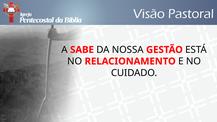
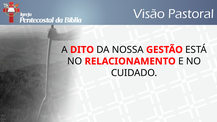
SABE: SABE -> DITO (82, 50)
